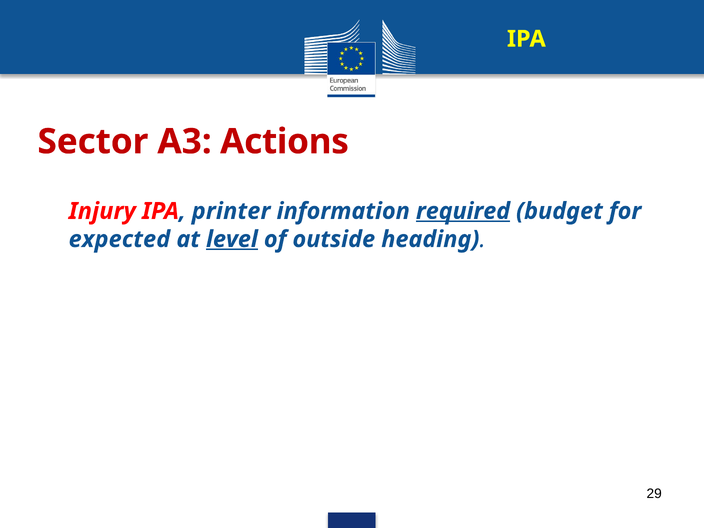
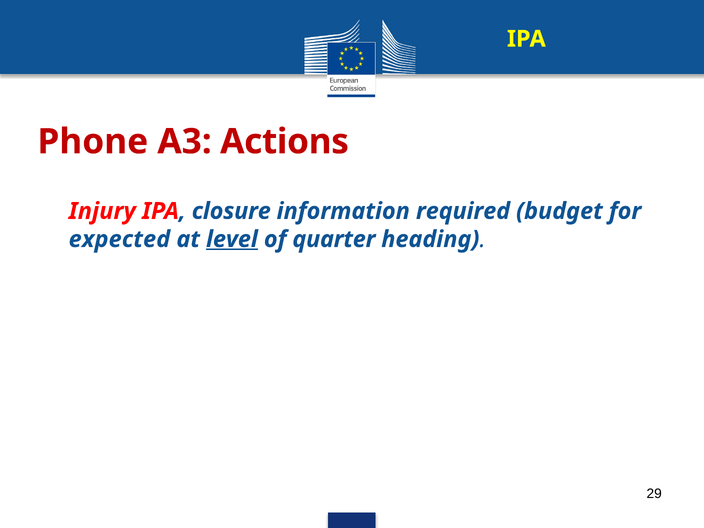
Sector: Sector -> Phone (93, 142)
printer: printer -> closure (231, 211)
required underline: present -> none (463, 211)
outside: outside -> quarter (334, 239)
